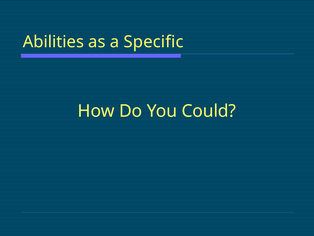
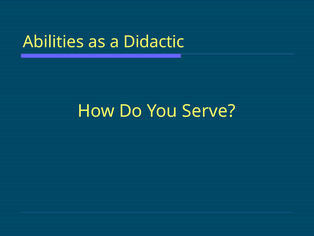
Specific: Specific -> Didactic (154, 42)
Could: Could -> Serve (209, 111)
